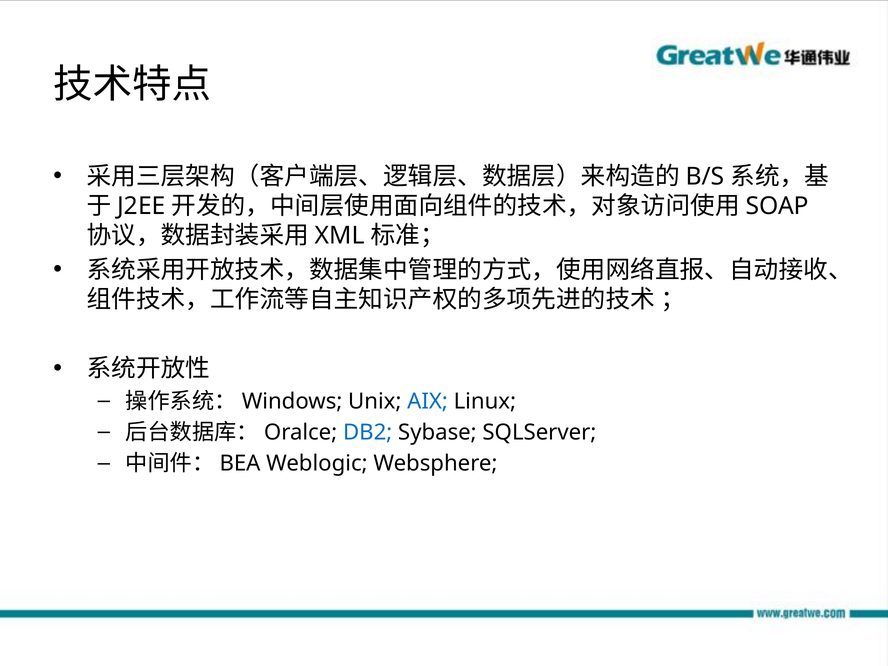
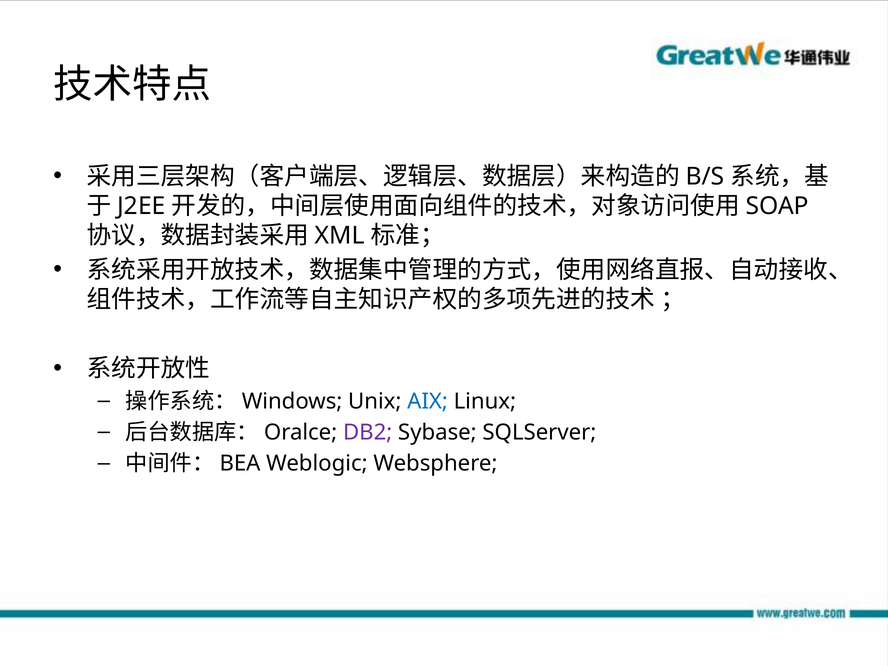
DB2 colour: blue -> purple (368, 432)
